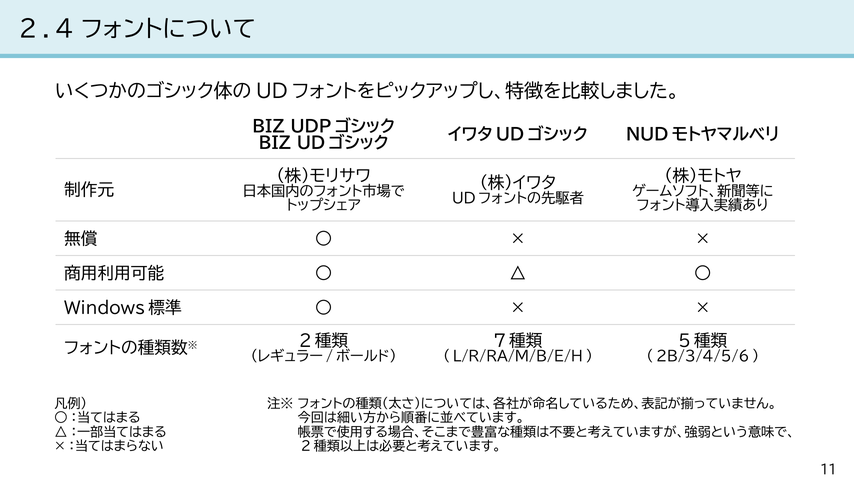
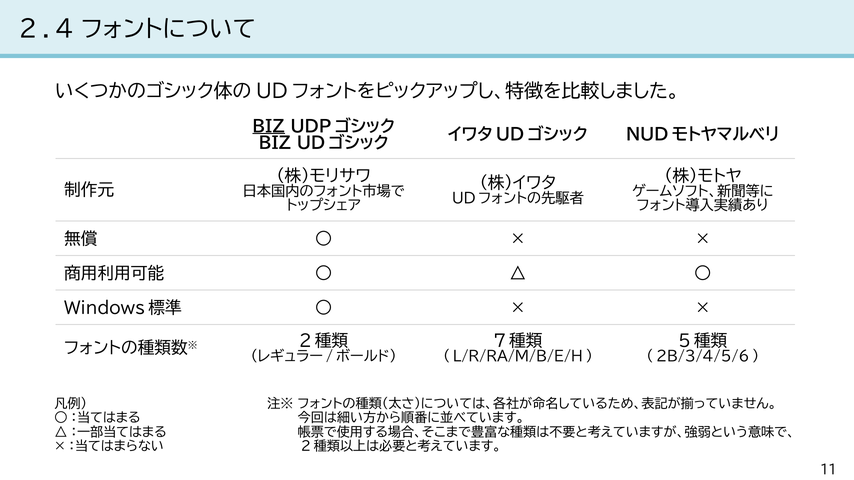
BIZ underline: none -> present (269, 127)
